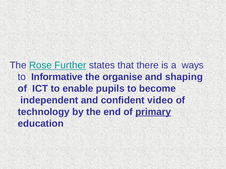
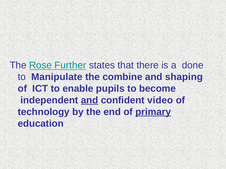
ways: ways -> done (193, 65)
Informative: Informative -> Manipulate (57, 77)
organise: organise -> combine (122, 77)
and underline: none -> present (90, 100)
